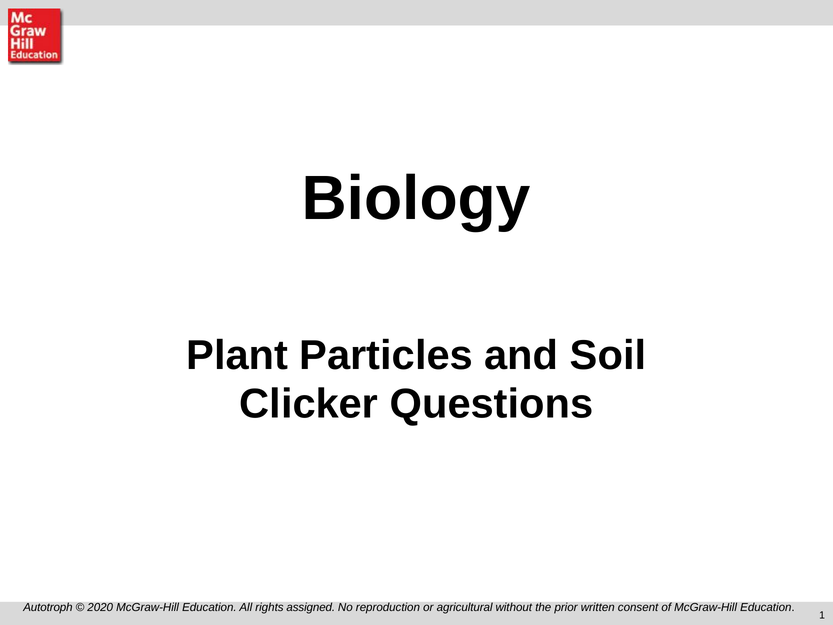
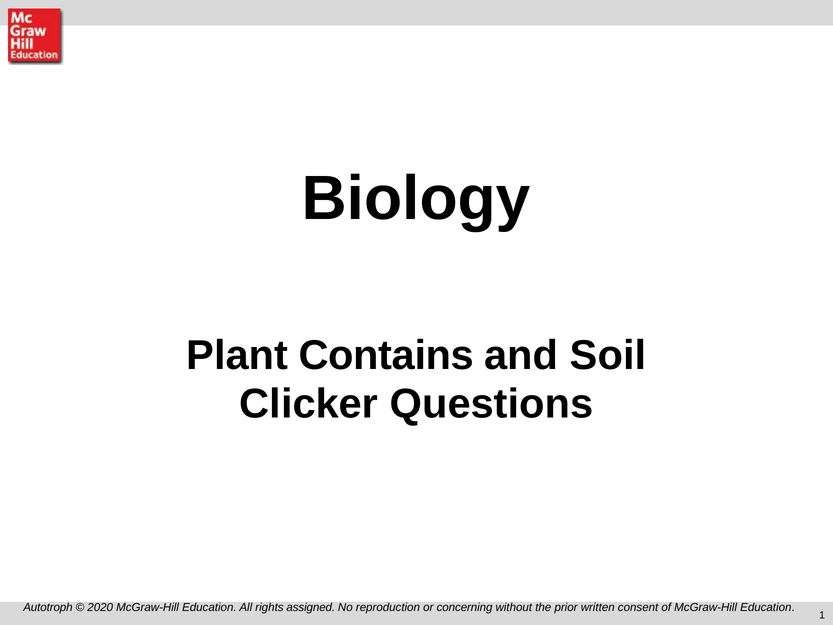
Particles: Particles -> Contains (386, 355)
agricultural: agricultural -> concerning (465, 607)
